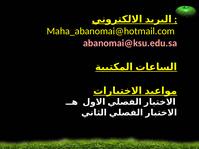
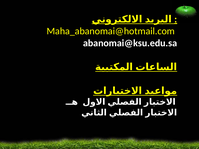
abanomai@ksu.edu.sa colour: pink -> white (130, 43)
